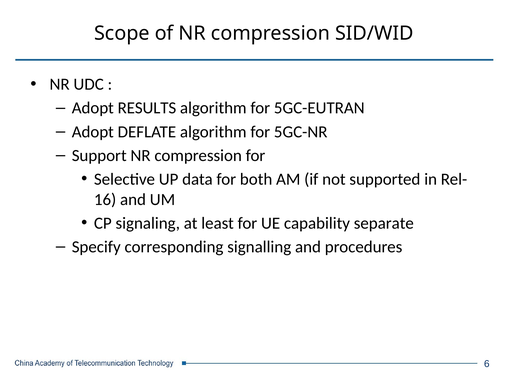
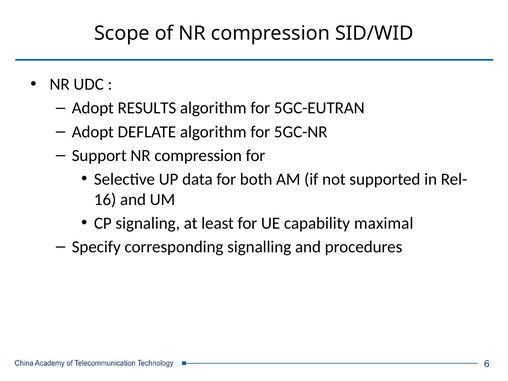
separate: separate -> maximal (384, 223)
